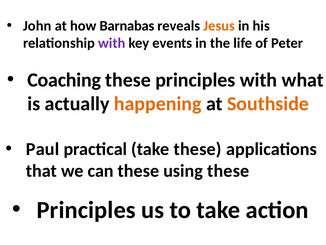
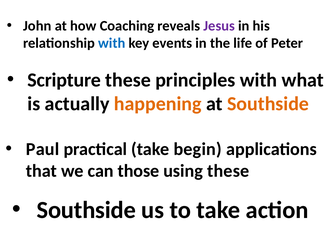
Barnabas: Barnabas -> Coaching (127, 26)
Jesus colour: orange -> purple (219, 26)
with colour: purple -> blue (112, 43)
Coaching: Coaching -> Scripture (64, 80)
take these: these -> begin (198, 149)
can these: these -> those (139, 171)
Principles: Principles -> Southside (86, 210)
